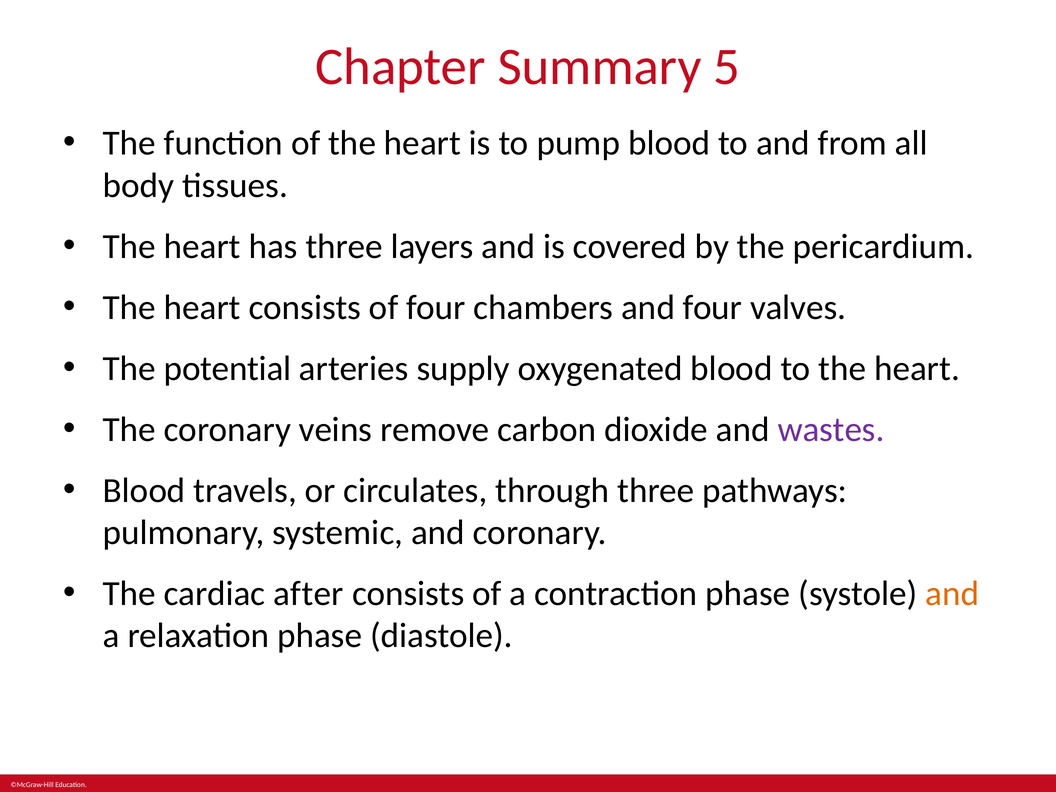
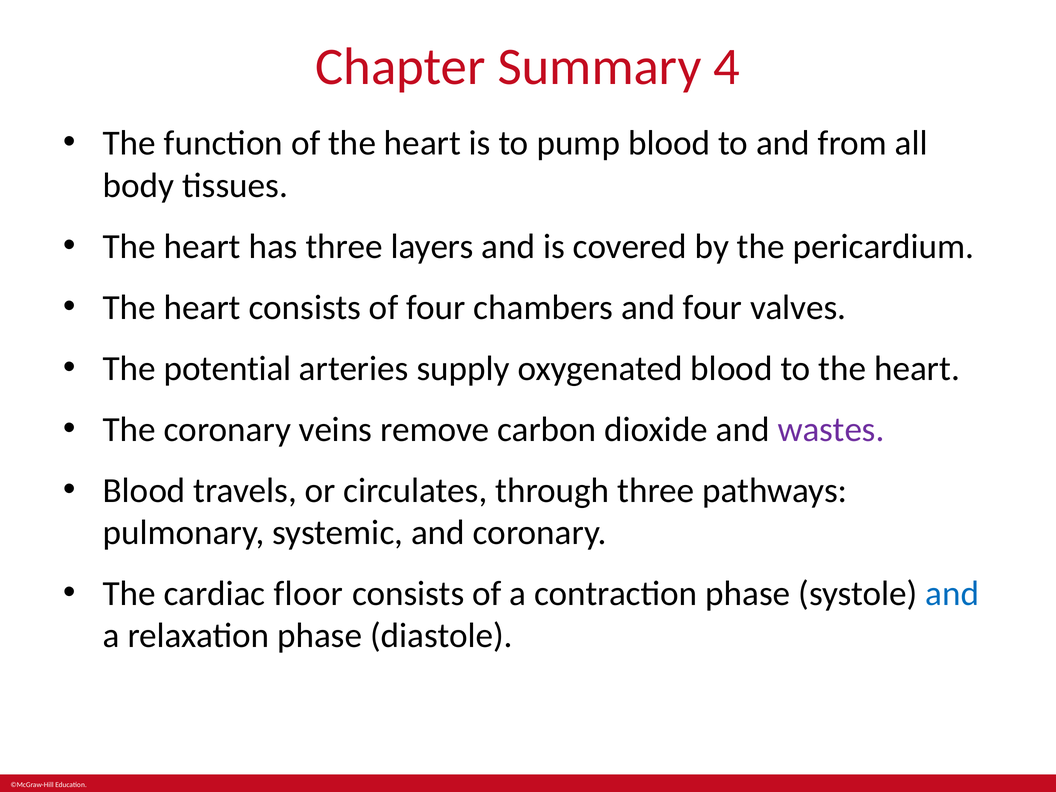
5: 5 -> 4 (727, 67)
after: after -> floor (308, 594)
and colour: orange -> blue (952, 594)
